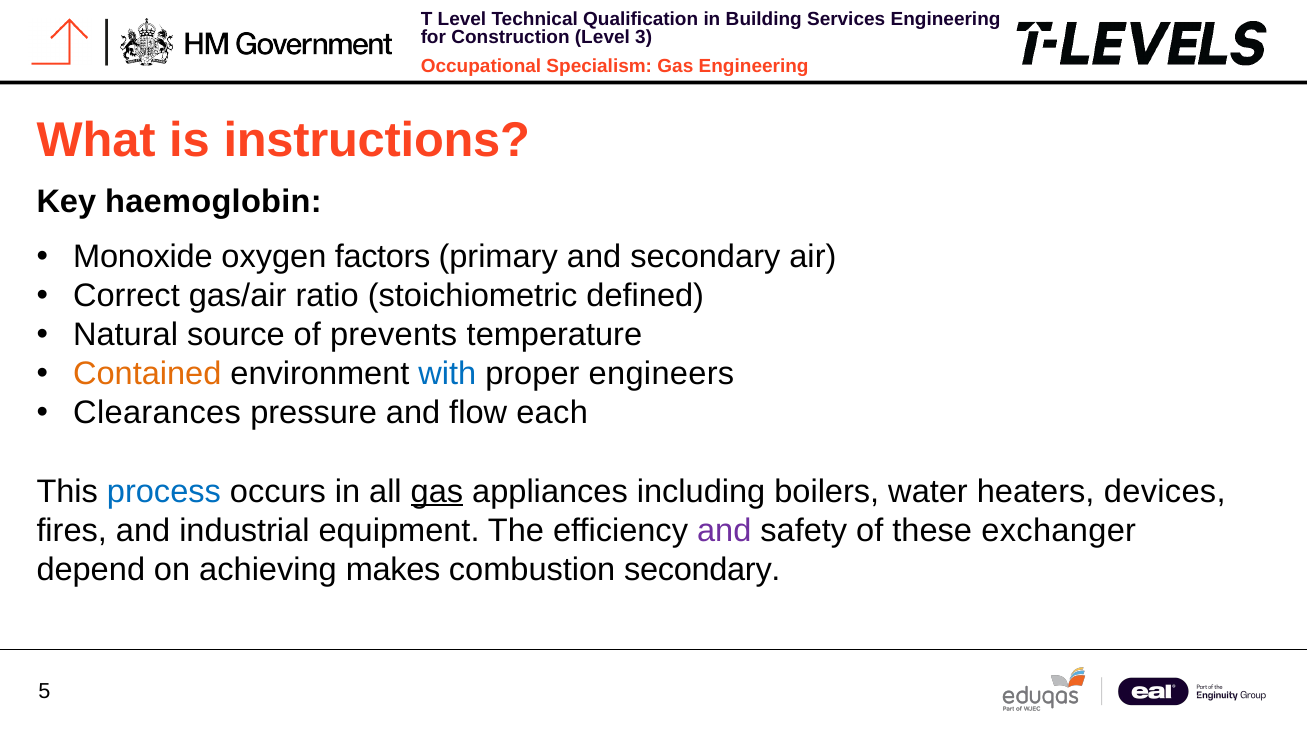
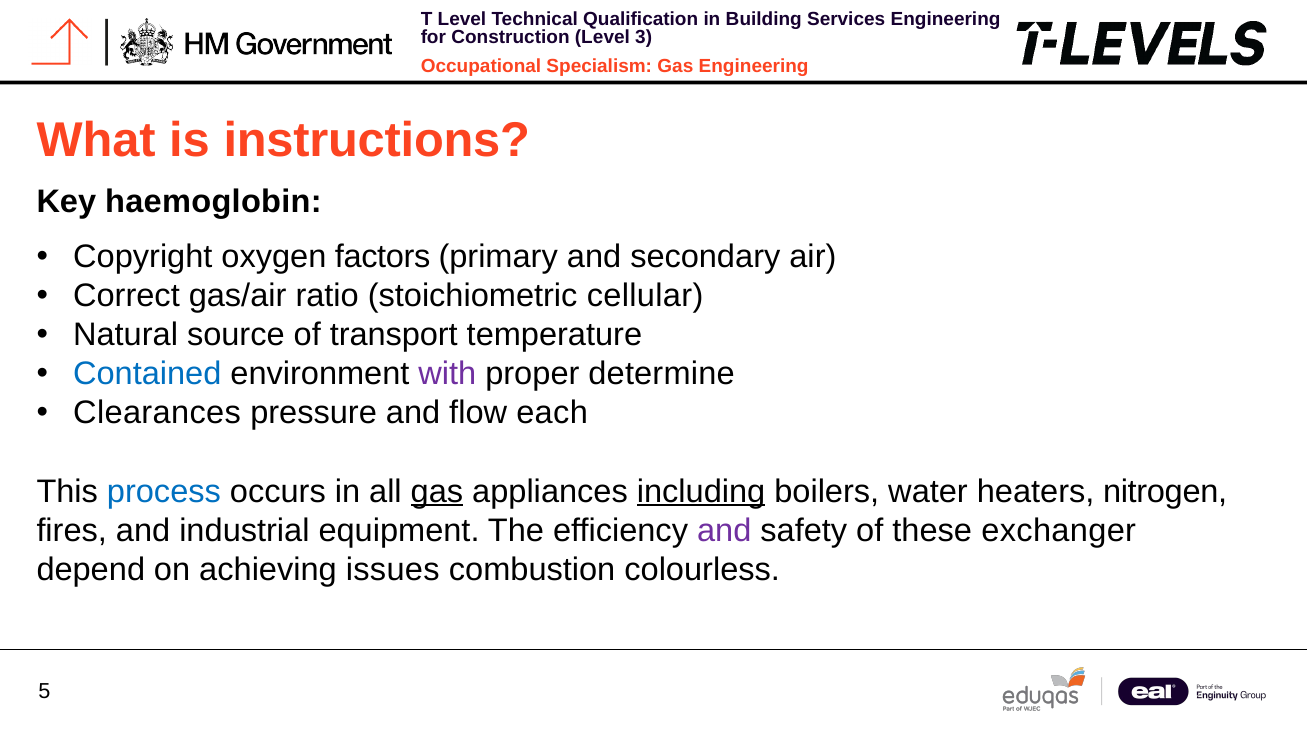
Monoxide: Monoxide -> Copyright (143, 257)
defined: defined -> cellular (645, 296)
prevents: prevents -> transport (394, 335)
Contained colour: orange -> blue (147, 374)
with colour: blue -> purple (447, 374)
engineers: engineers -> determine (662, 374)
including underline: none -> present (701, 492)
devices: devices -> nitrogen (1165, 492)
makes: makes -> issues (393, 570)
combustion secondary: secondary -> colourless (702, 570)
